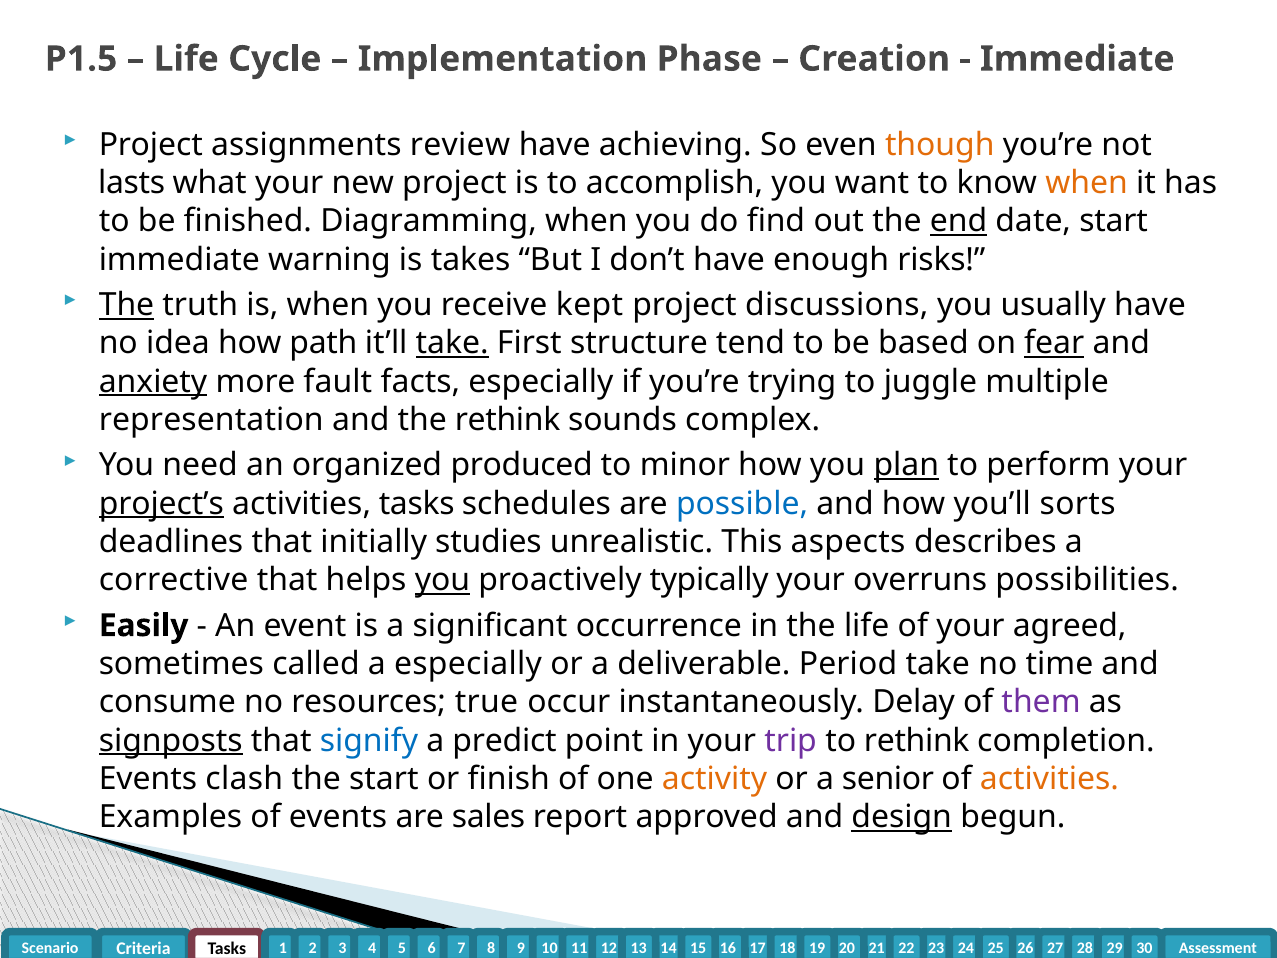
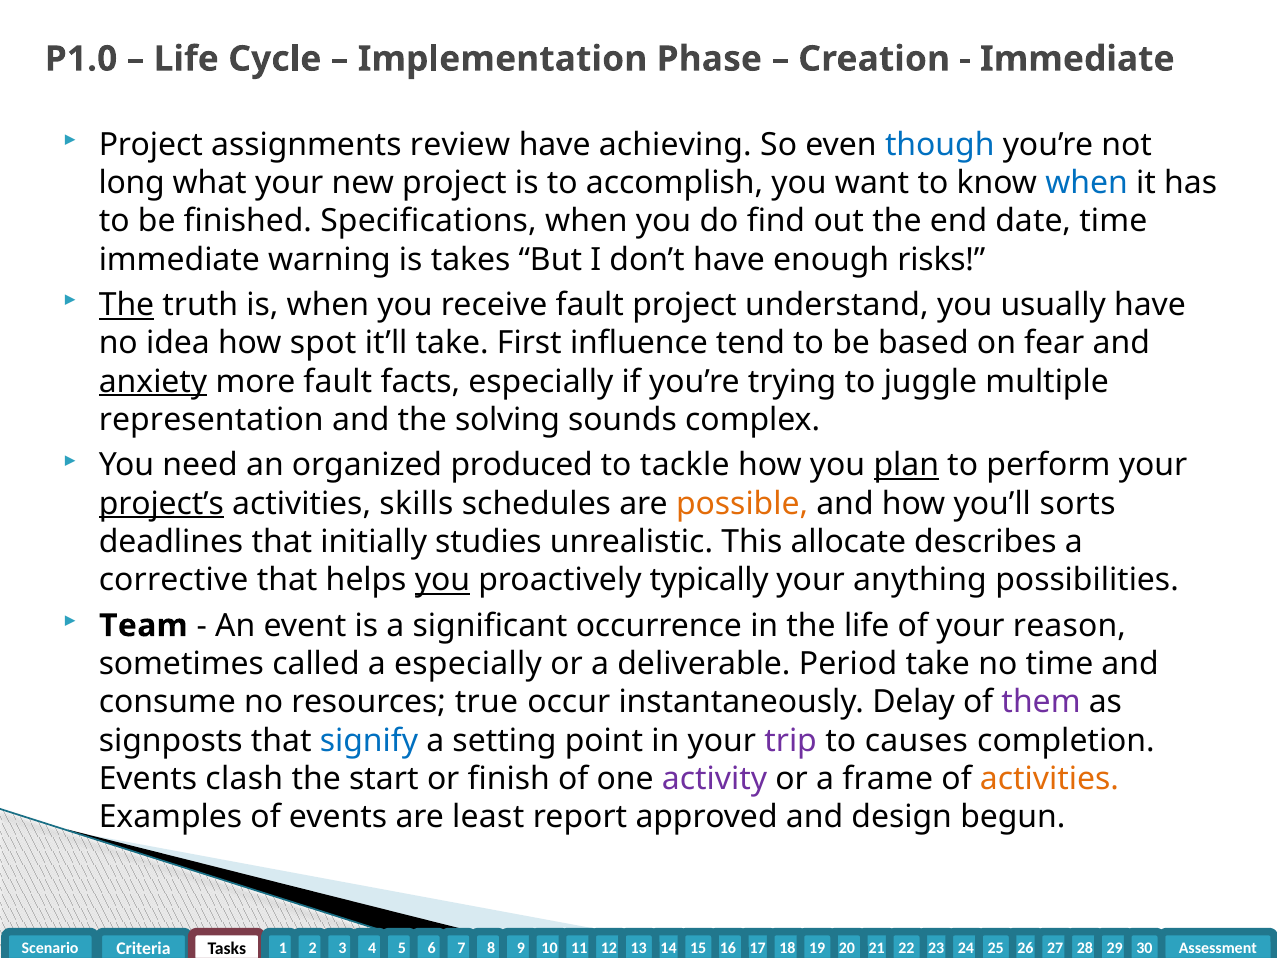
P1.5: P1.5 -> P1.0 (81, 59)
though colour: orange -> blue (940, 145)
lasts: lasts -> long (132, 183)
when colour: orange -> blue (1087, 183)
Diagramming: Diagramming -> Specifications (428, 221)
end underline: present -> none (959, 221)
date start: start -> time (1113, 221)
receive kept: kept -> fault (590, 305)
discussions: discussions -> understand (837, 305)
path: path -> spot (323, 343)
take underline: present -> none (452, 343)
structure: structure -> influence (639, 343)
fear underline: present -> none (1054, 343)
the rethink: rethink -> solving (508, 420)
minor: minor -> tackle (685, 465)
activities tasks: tasks -> skills (416, 503)
possible colour: blue -> orange (742, 503)
aspects: aspects -> allocate (848, 542)
overruns: overruns -> anything (920, 580)
Easily: Easily -> Team (143, 626)
agreed: agreed -> reason (1069, 626)
signposts underline: present -> none (171, 740)
predict: predict -> setting (504, 740)
to rethink: rethink -> causes (916, 740)
activity colour: orange -> purple (715, 779)
senior: senior -> frame (888, 779)
sales: sales -> least (488, 817)
design underline: present -> none (902, 817)
